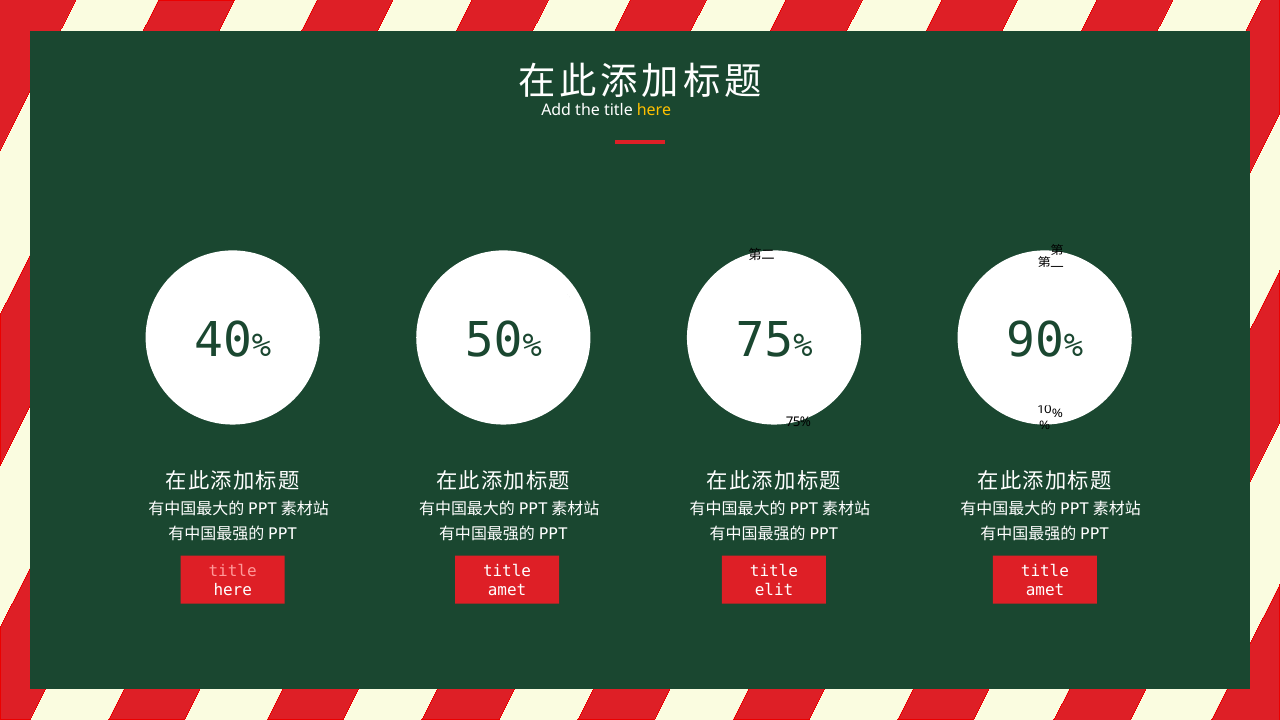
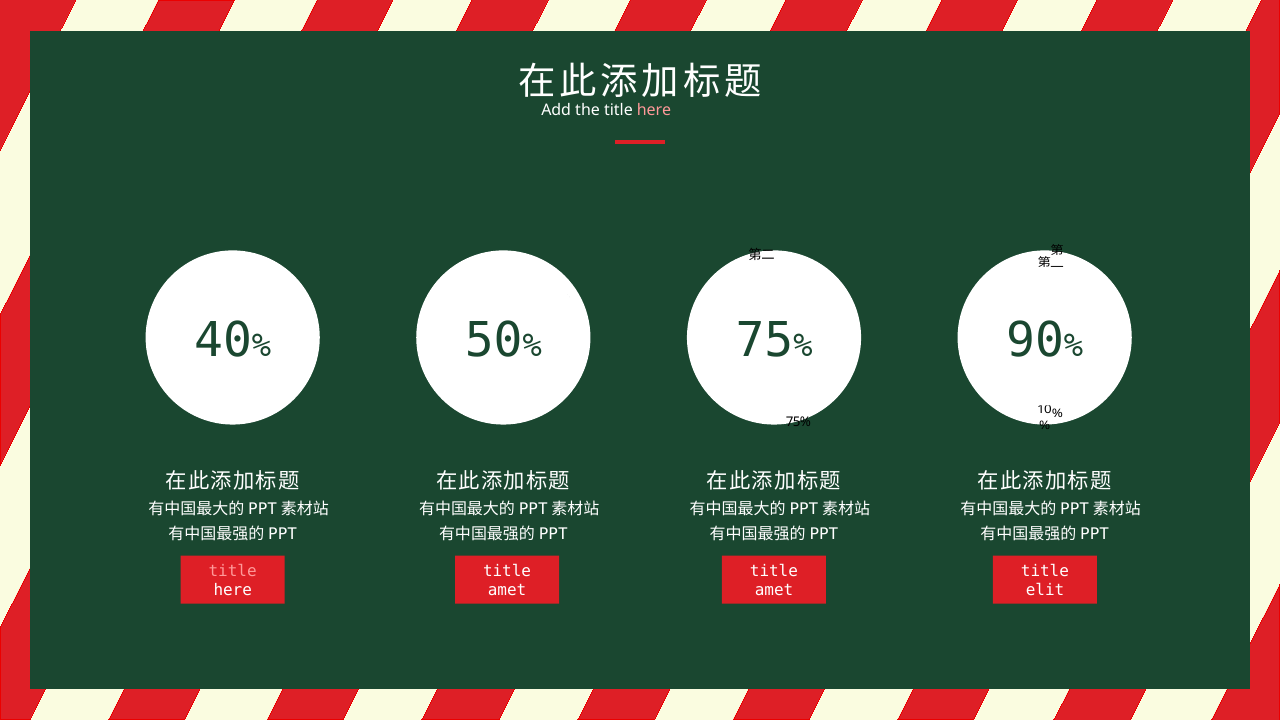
here colour: yellow -> pink (654, 111)
elit: elit -> amet (774, 590)
amet: amet -> elit (1045, 590)
